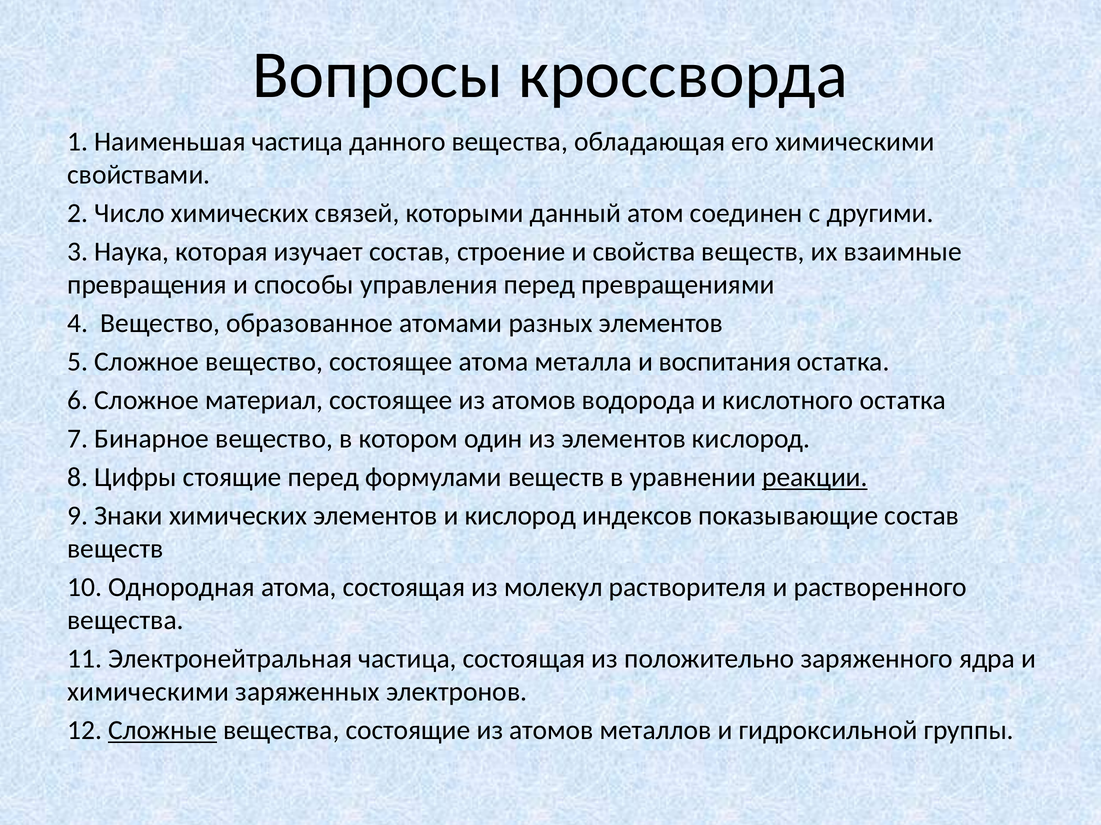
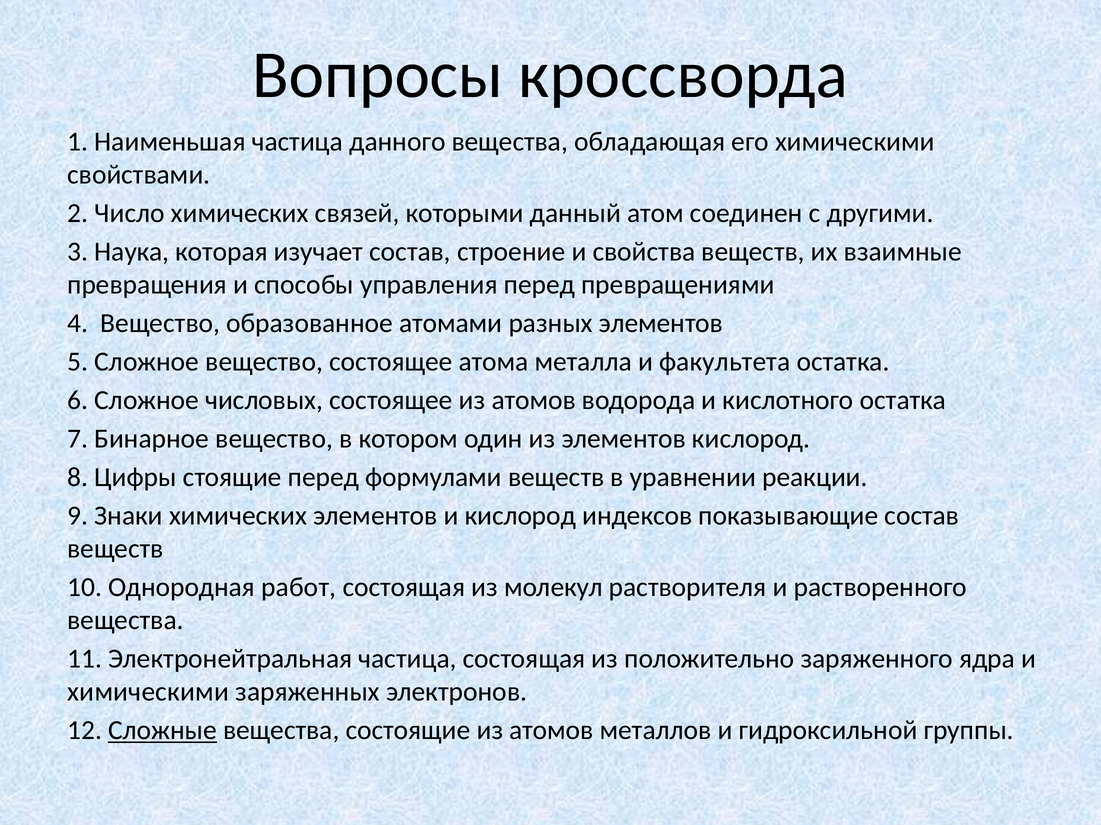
воспитания: воспитания -> факультета (725, 362)
материал: материал -> числовых (264, 401)
реакции underline: present -> none (815, 478)
Однородная атома: атома -> работ (299, 588)
